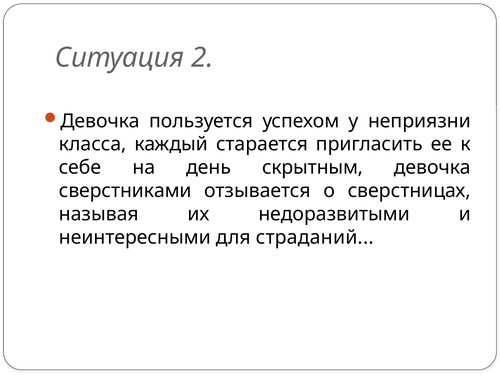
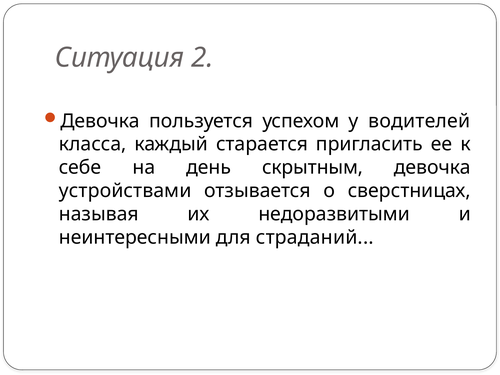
неприязни: неприязни -> водителей (419, 121)
сверстниками: сверстниками -> устройствами (125, 191)
